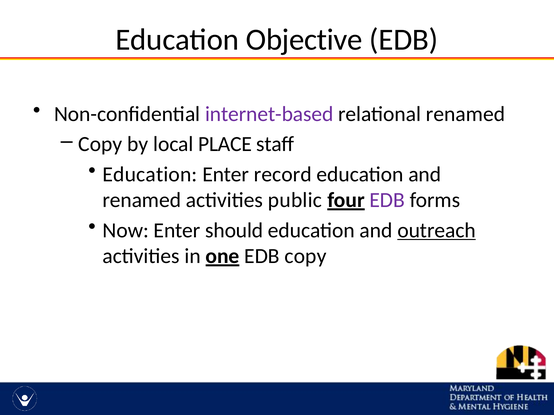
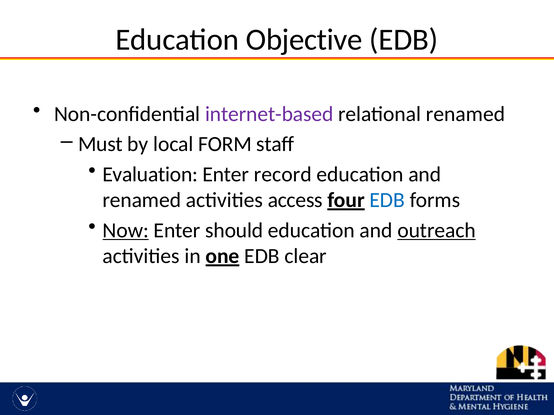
Copy: Copy -> Must (100, 144)
PLACE: PLACE -> FORM (225, 144)
Education: Education -> Evaluation (150, 174)
public: public -> access (295, 200)
EDB colour: purple -> blue (387, 200)
Now underline: none -> present (126, 231)
EDB copy: copy -> clear (306, 256)
